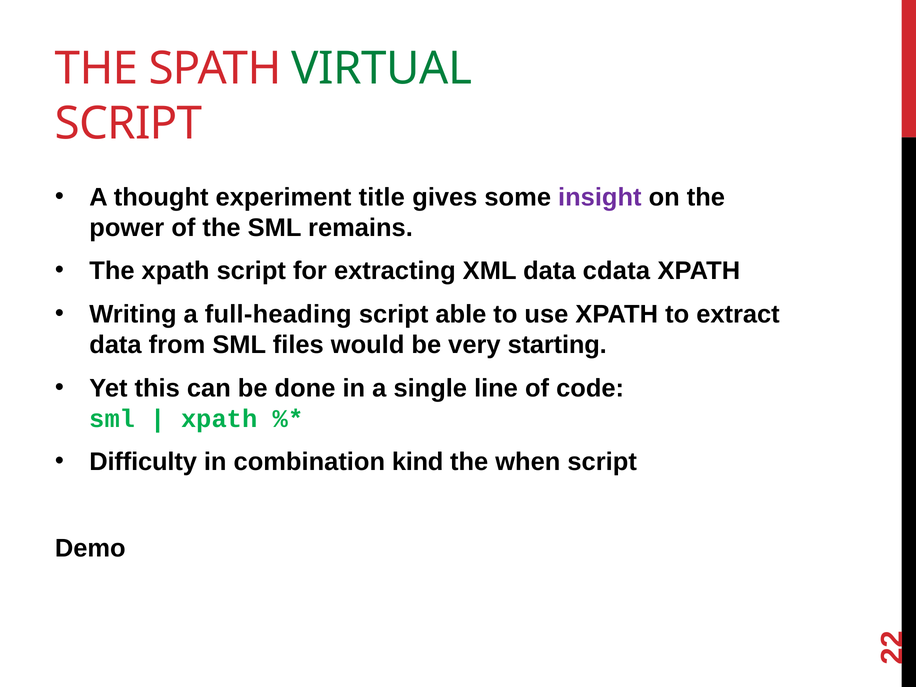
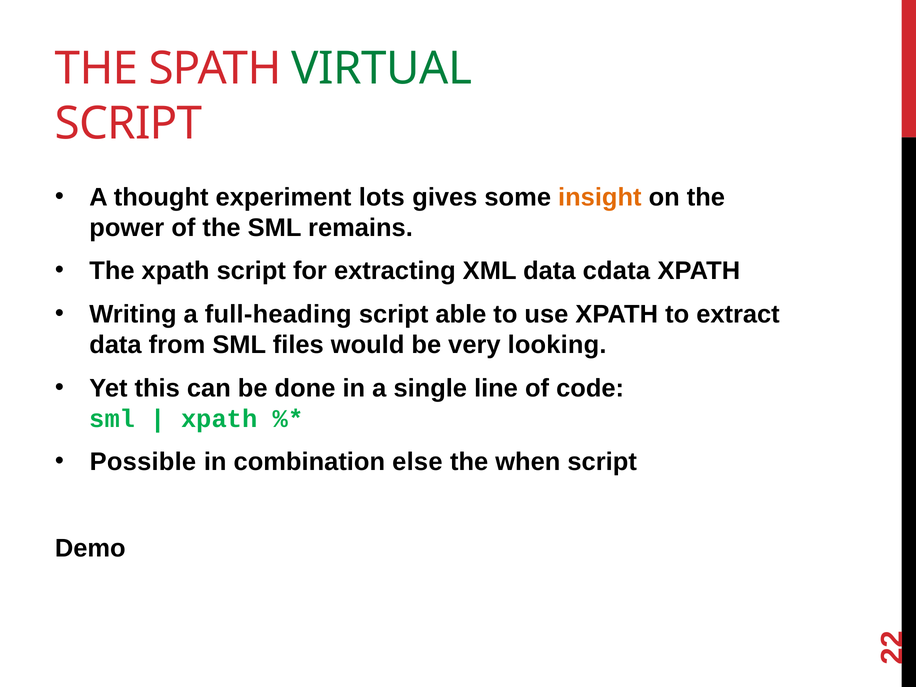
title: title -> lots (382, 197)
insight colour: purple -> orange (600, 197)
starting: starting -> looking (557, 345)
Difficulty: Difficulty -> Possible (143, 462)
kind: kind -> else (417, 462)
